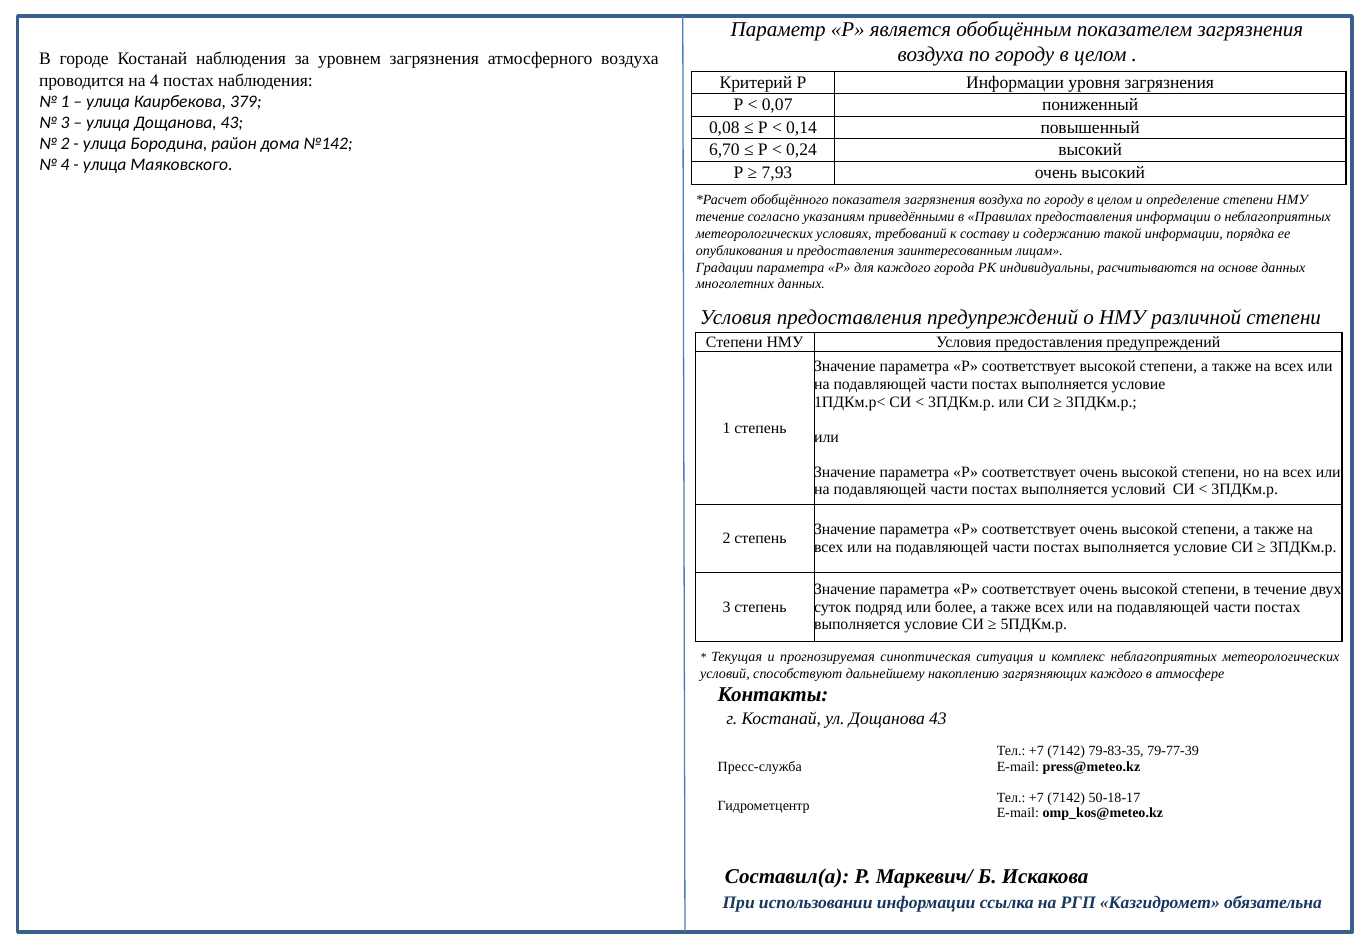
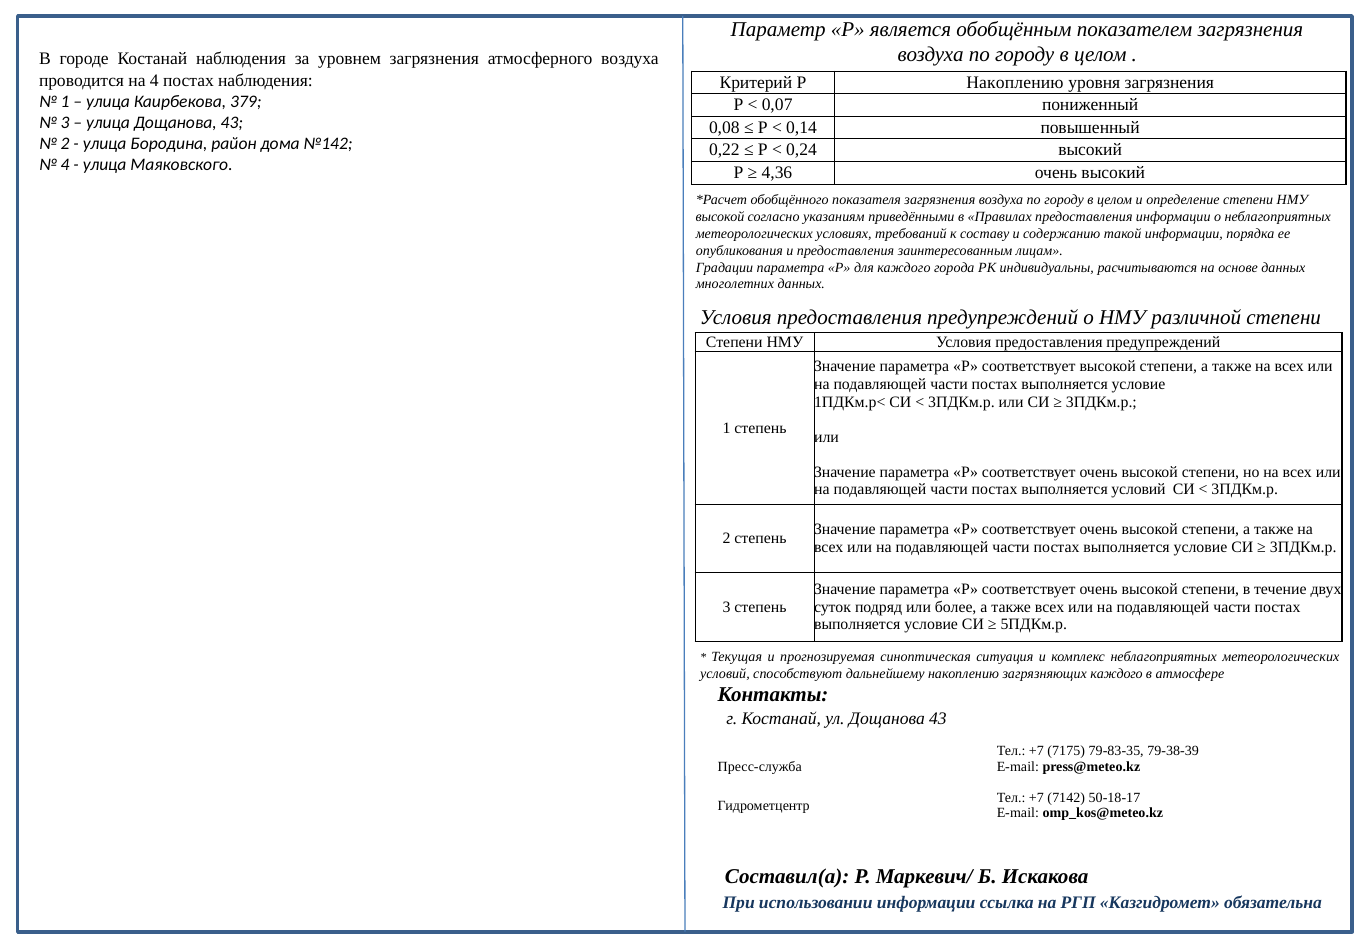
Р Информации: Информации -> Накоплению (1015, 82)
6,70: 6,70 -> 0,22 (724, 150)
7,93: 7,93 -> 4,36 (777, 173)
течение: течение -> высокой (720, 217)
7142: 7142 -> 7175 (1066, 752)
79-77-39: 79-77-39 -> 79-38-39 (1173, 752)
